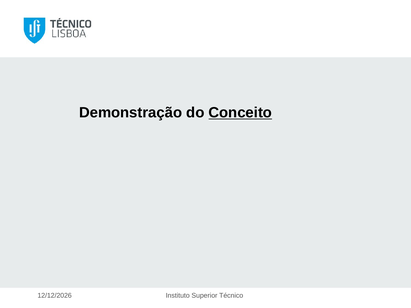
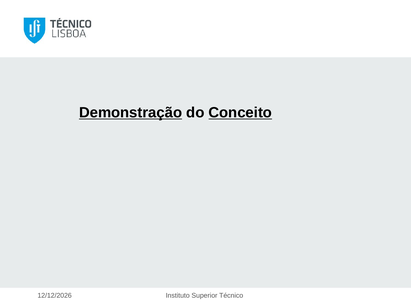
Demonstração underline: none -> present (131, 113)
